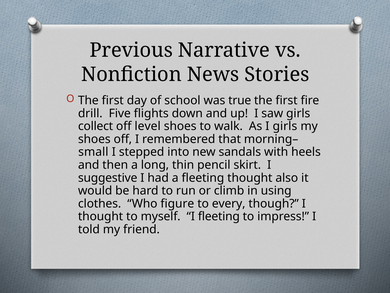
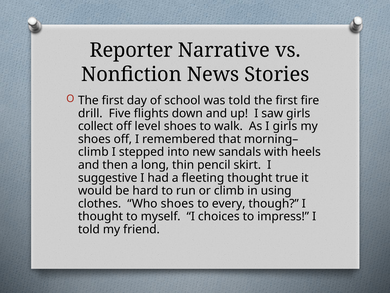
Previous: Previous -> Reporter (131, 50)
was true: true -> told (240, 100)
small: small -> climb (93, 152)
also: also -> true (287, 178)
Who figure: figure -> shoes (177, 203)
I fleeting: fleeting -> choices (219, 216)
